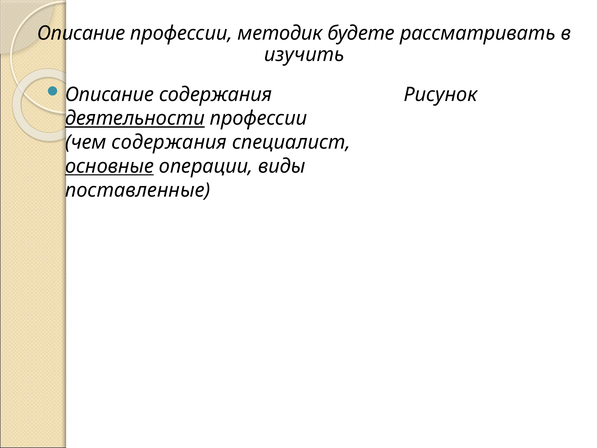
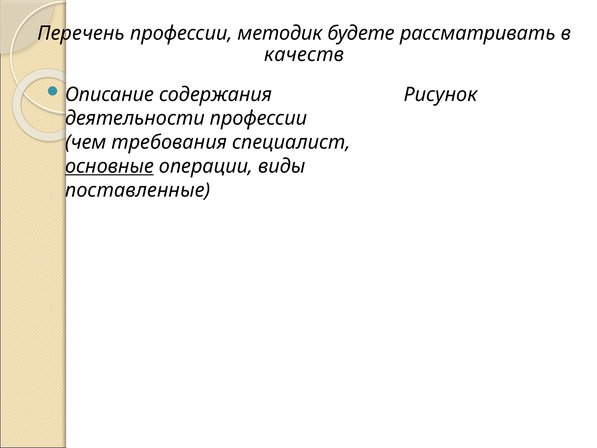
Описание: Описание -> Перечень (81, 33)
изучить: изучить -> качеств (304, 55)
деятельности underline: present -> none (135, 118)
чем содержания: содержания -> требования (169, 142)
